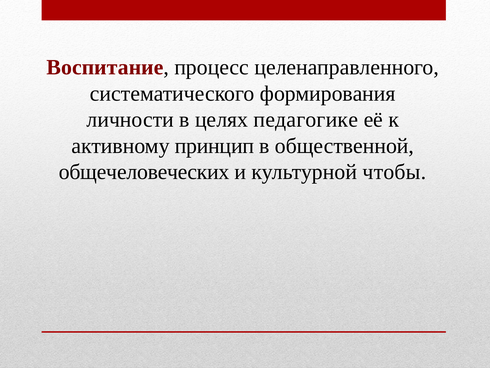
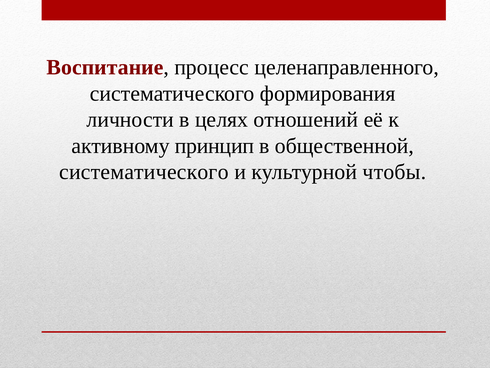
педагогике: педагогике -> отношений (306, 120)
общечеловеческих: общечеловеческих -> систематического (144, 172)
